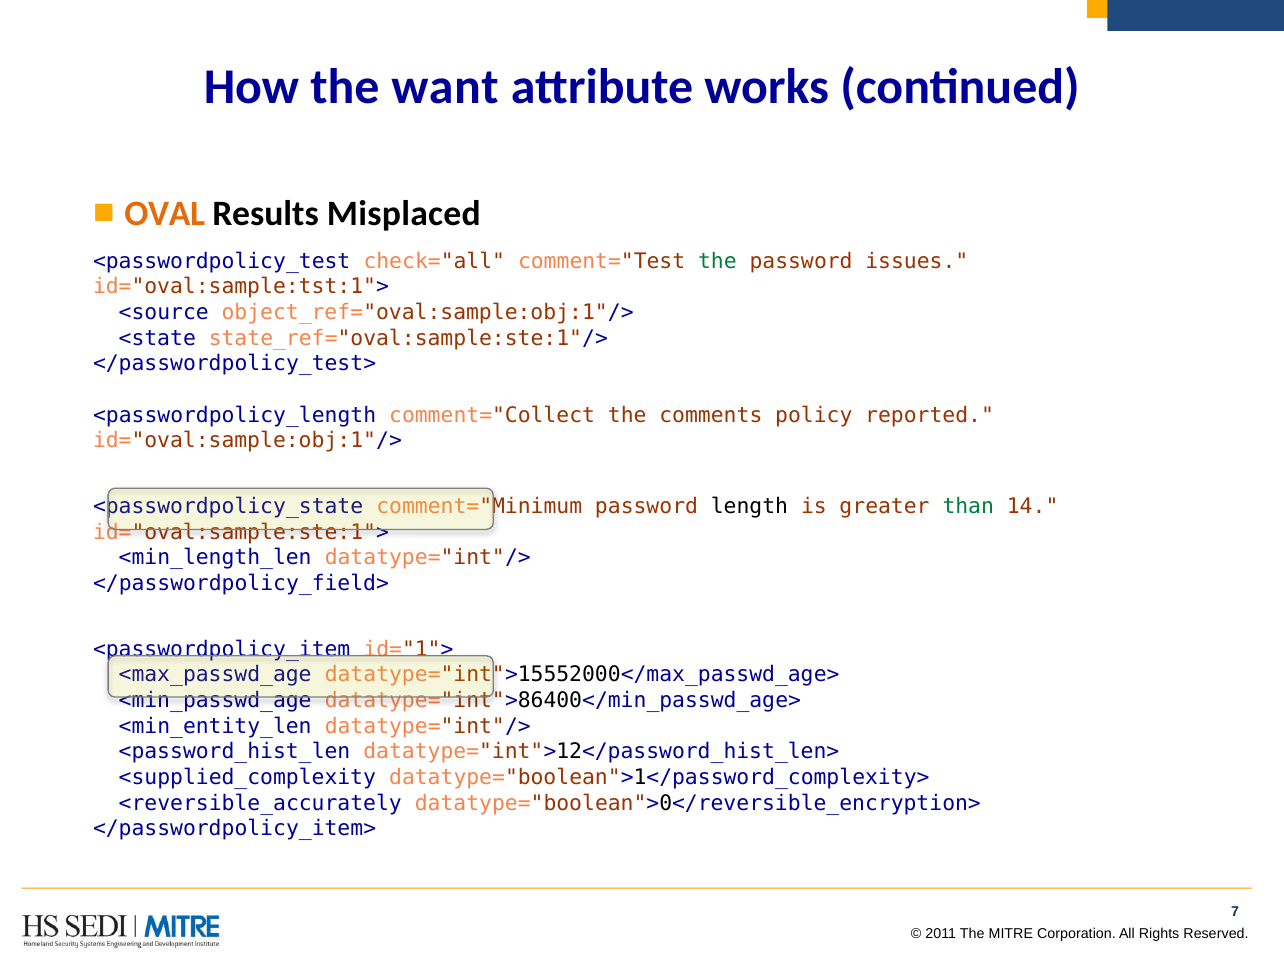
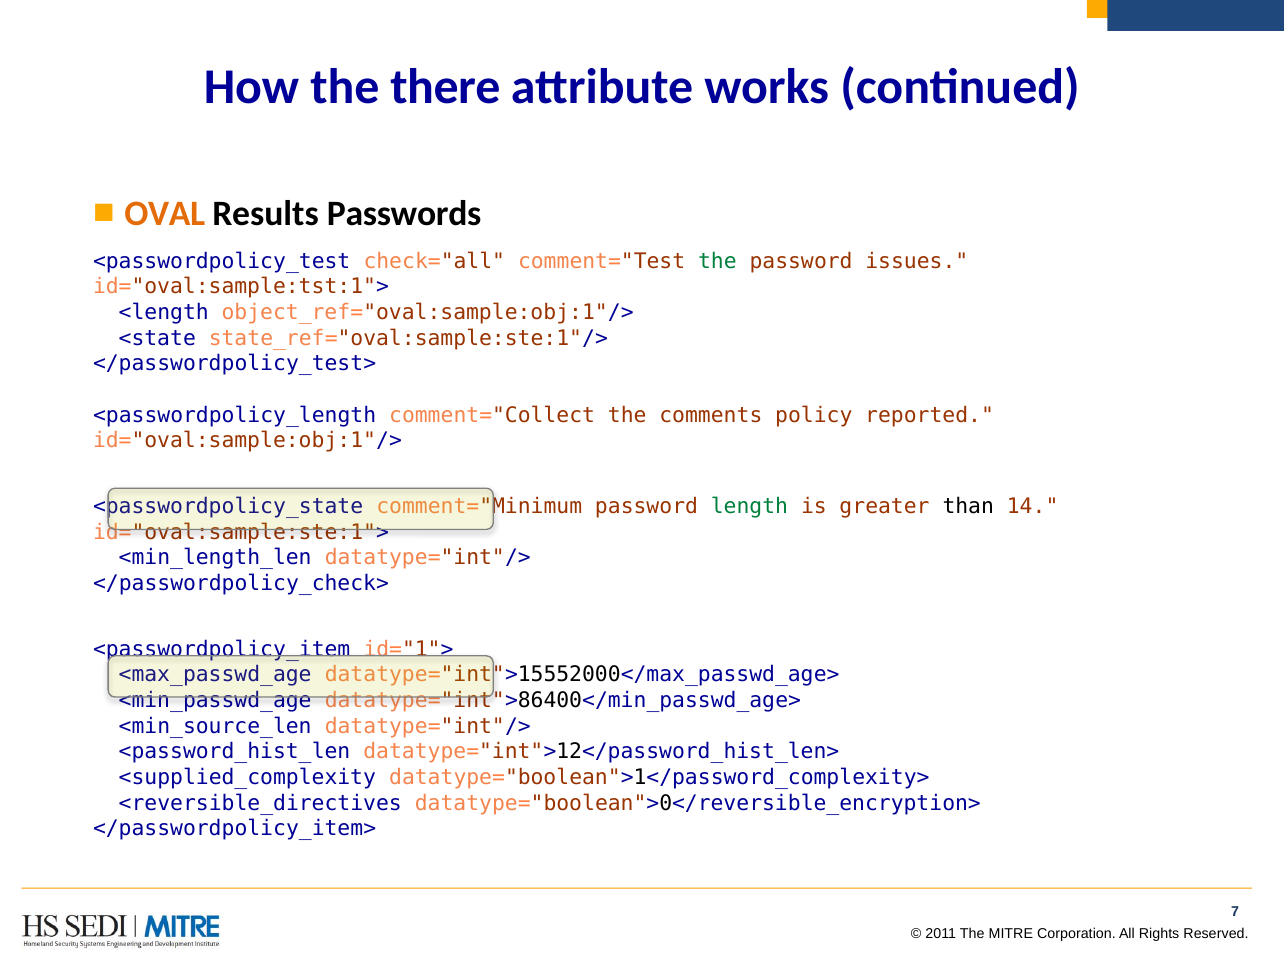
want: want -> there (445, 87)
Misplaced: Misplaced -> Passwords (404, 214)
<source: <source -> <length (164, 312)
length colour: black -> green (749, 506)
than colour: green -> black (968, 506)
</passwordpolicy_field>: </passwordpolicy_field> -> </passwordpolicy_check> (241, 583)
<min_entity_len: <min_entity_len -> <min_source_len (215, 726)
<reversible_accurately: <reversible_accurately -> <reversible_directives (260, 803)
